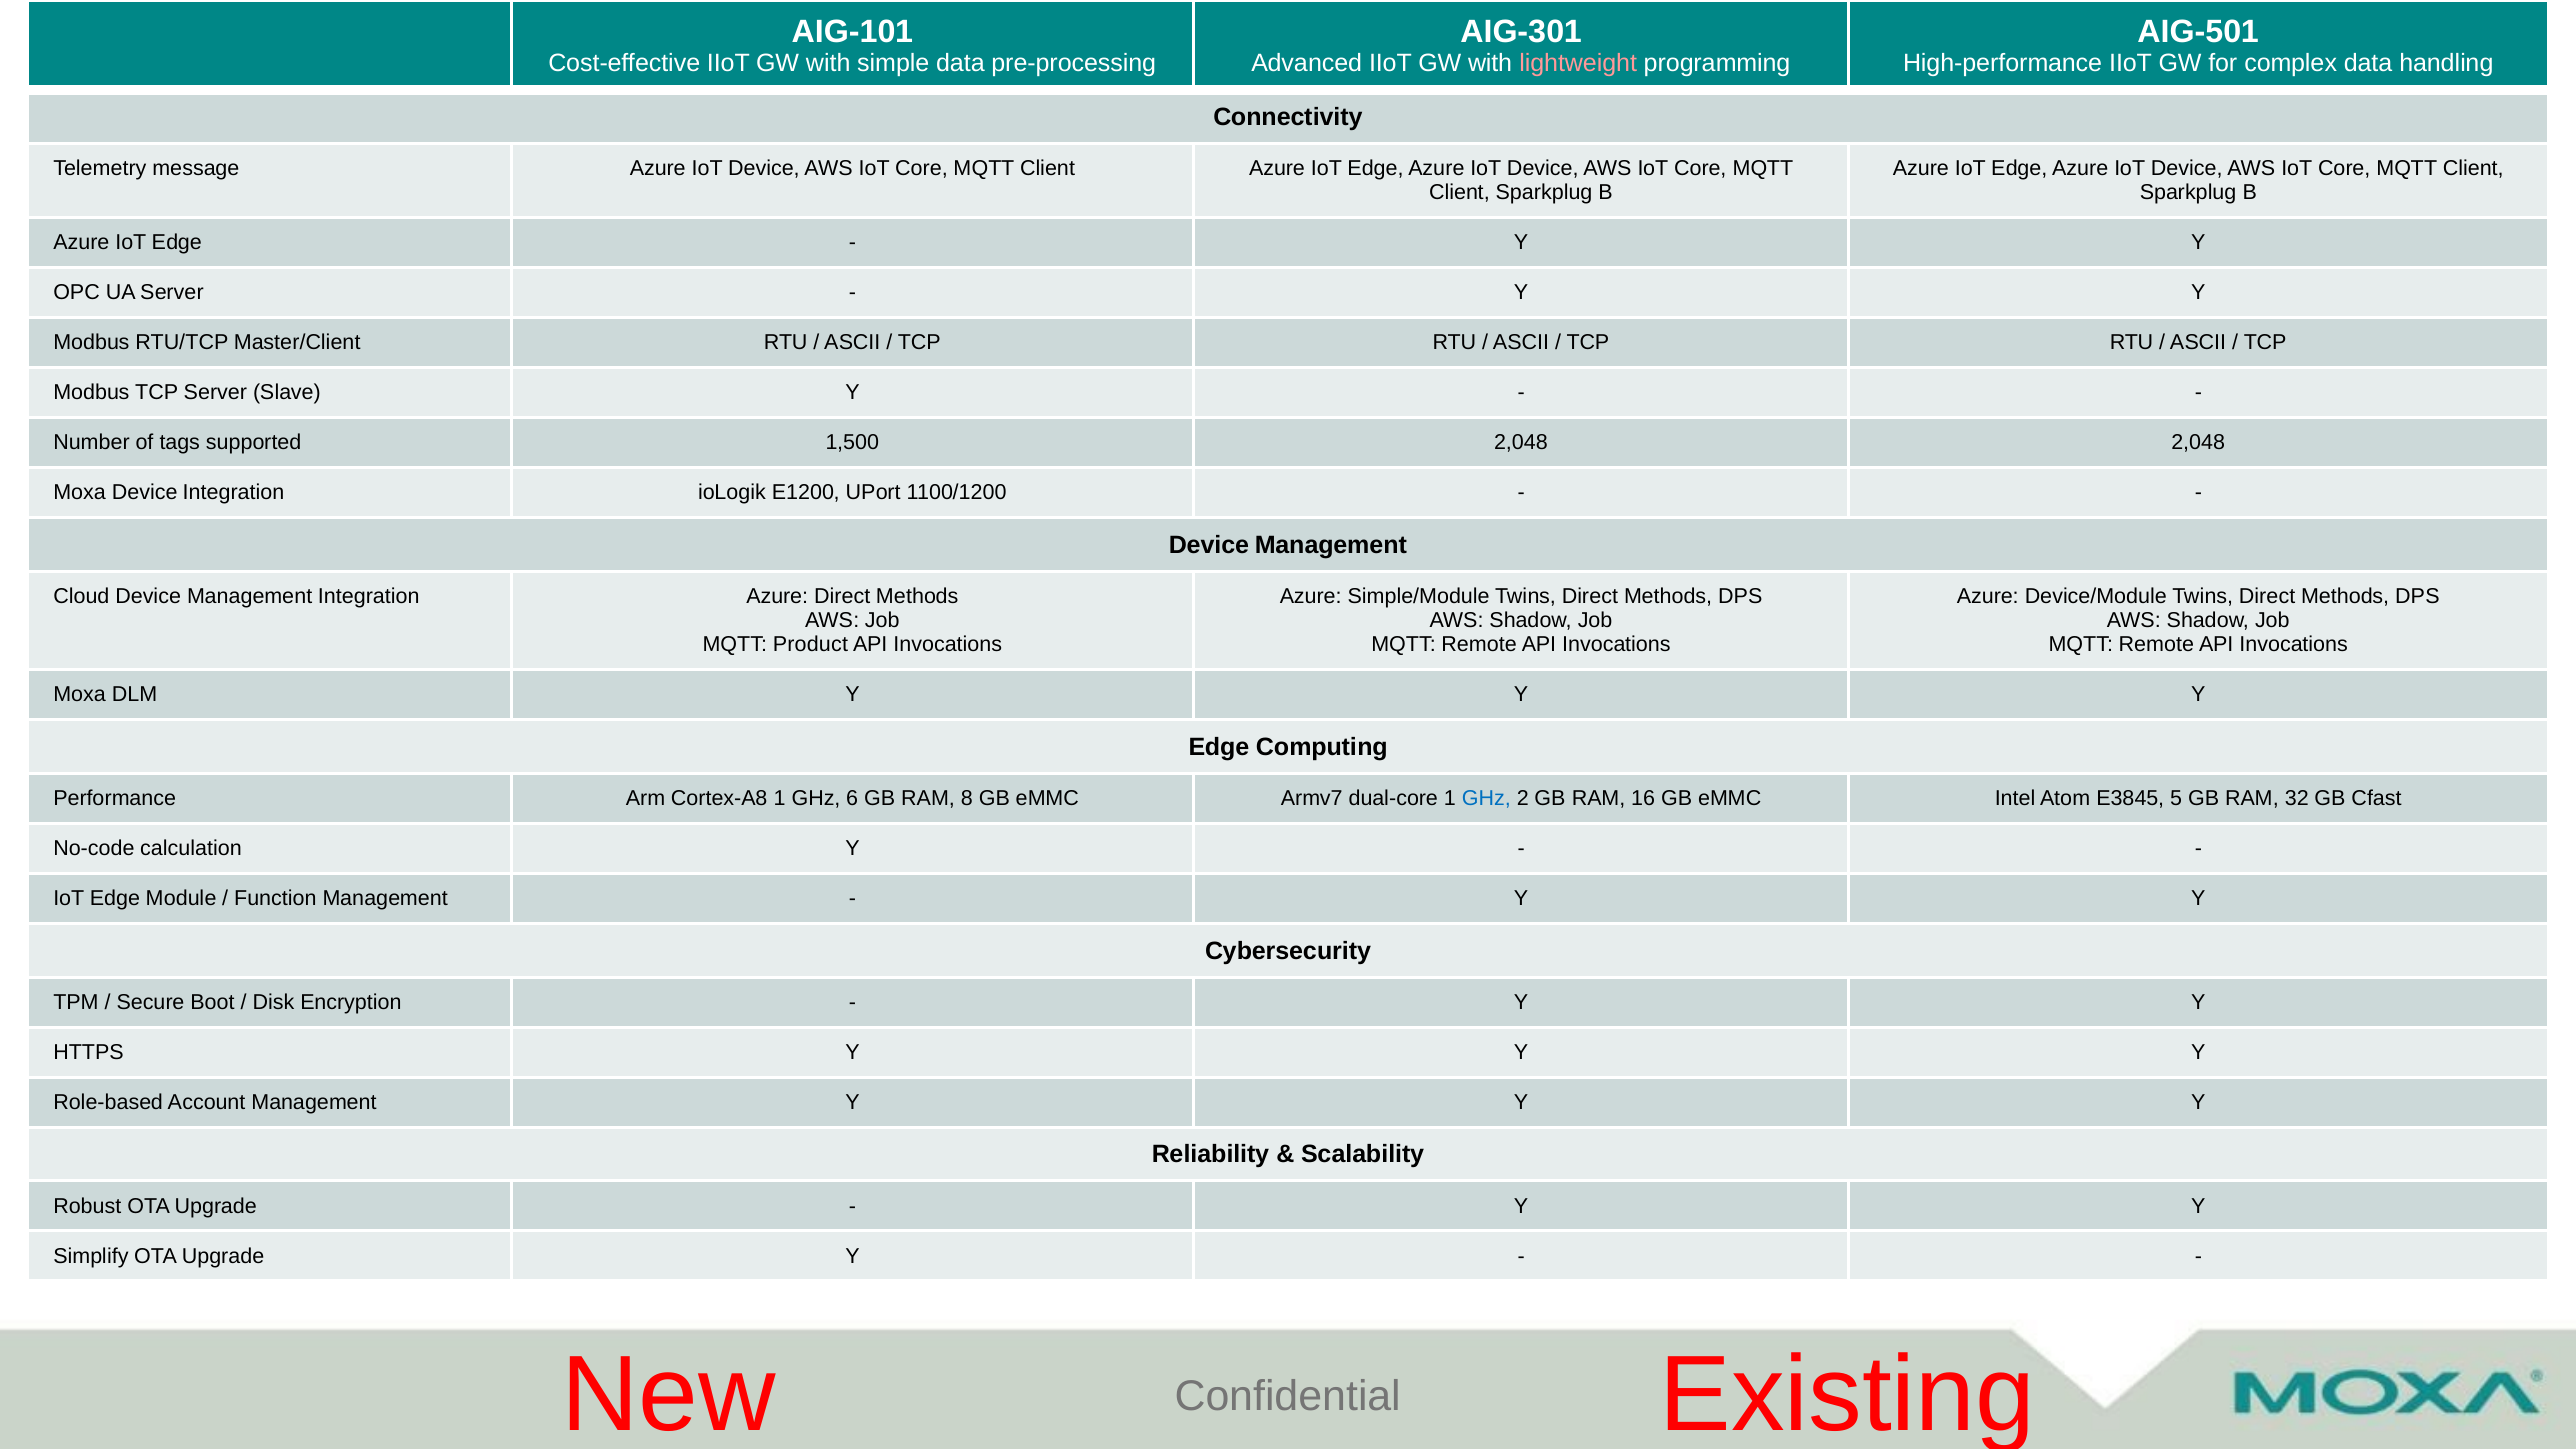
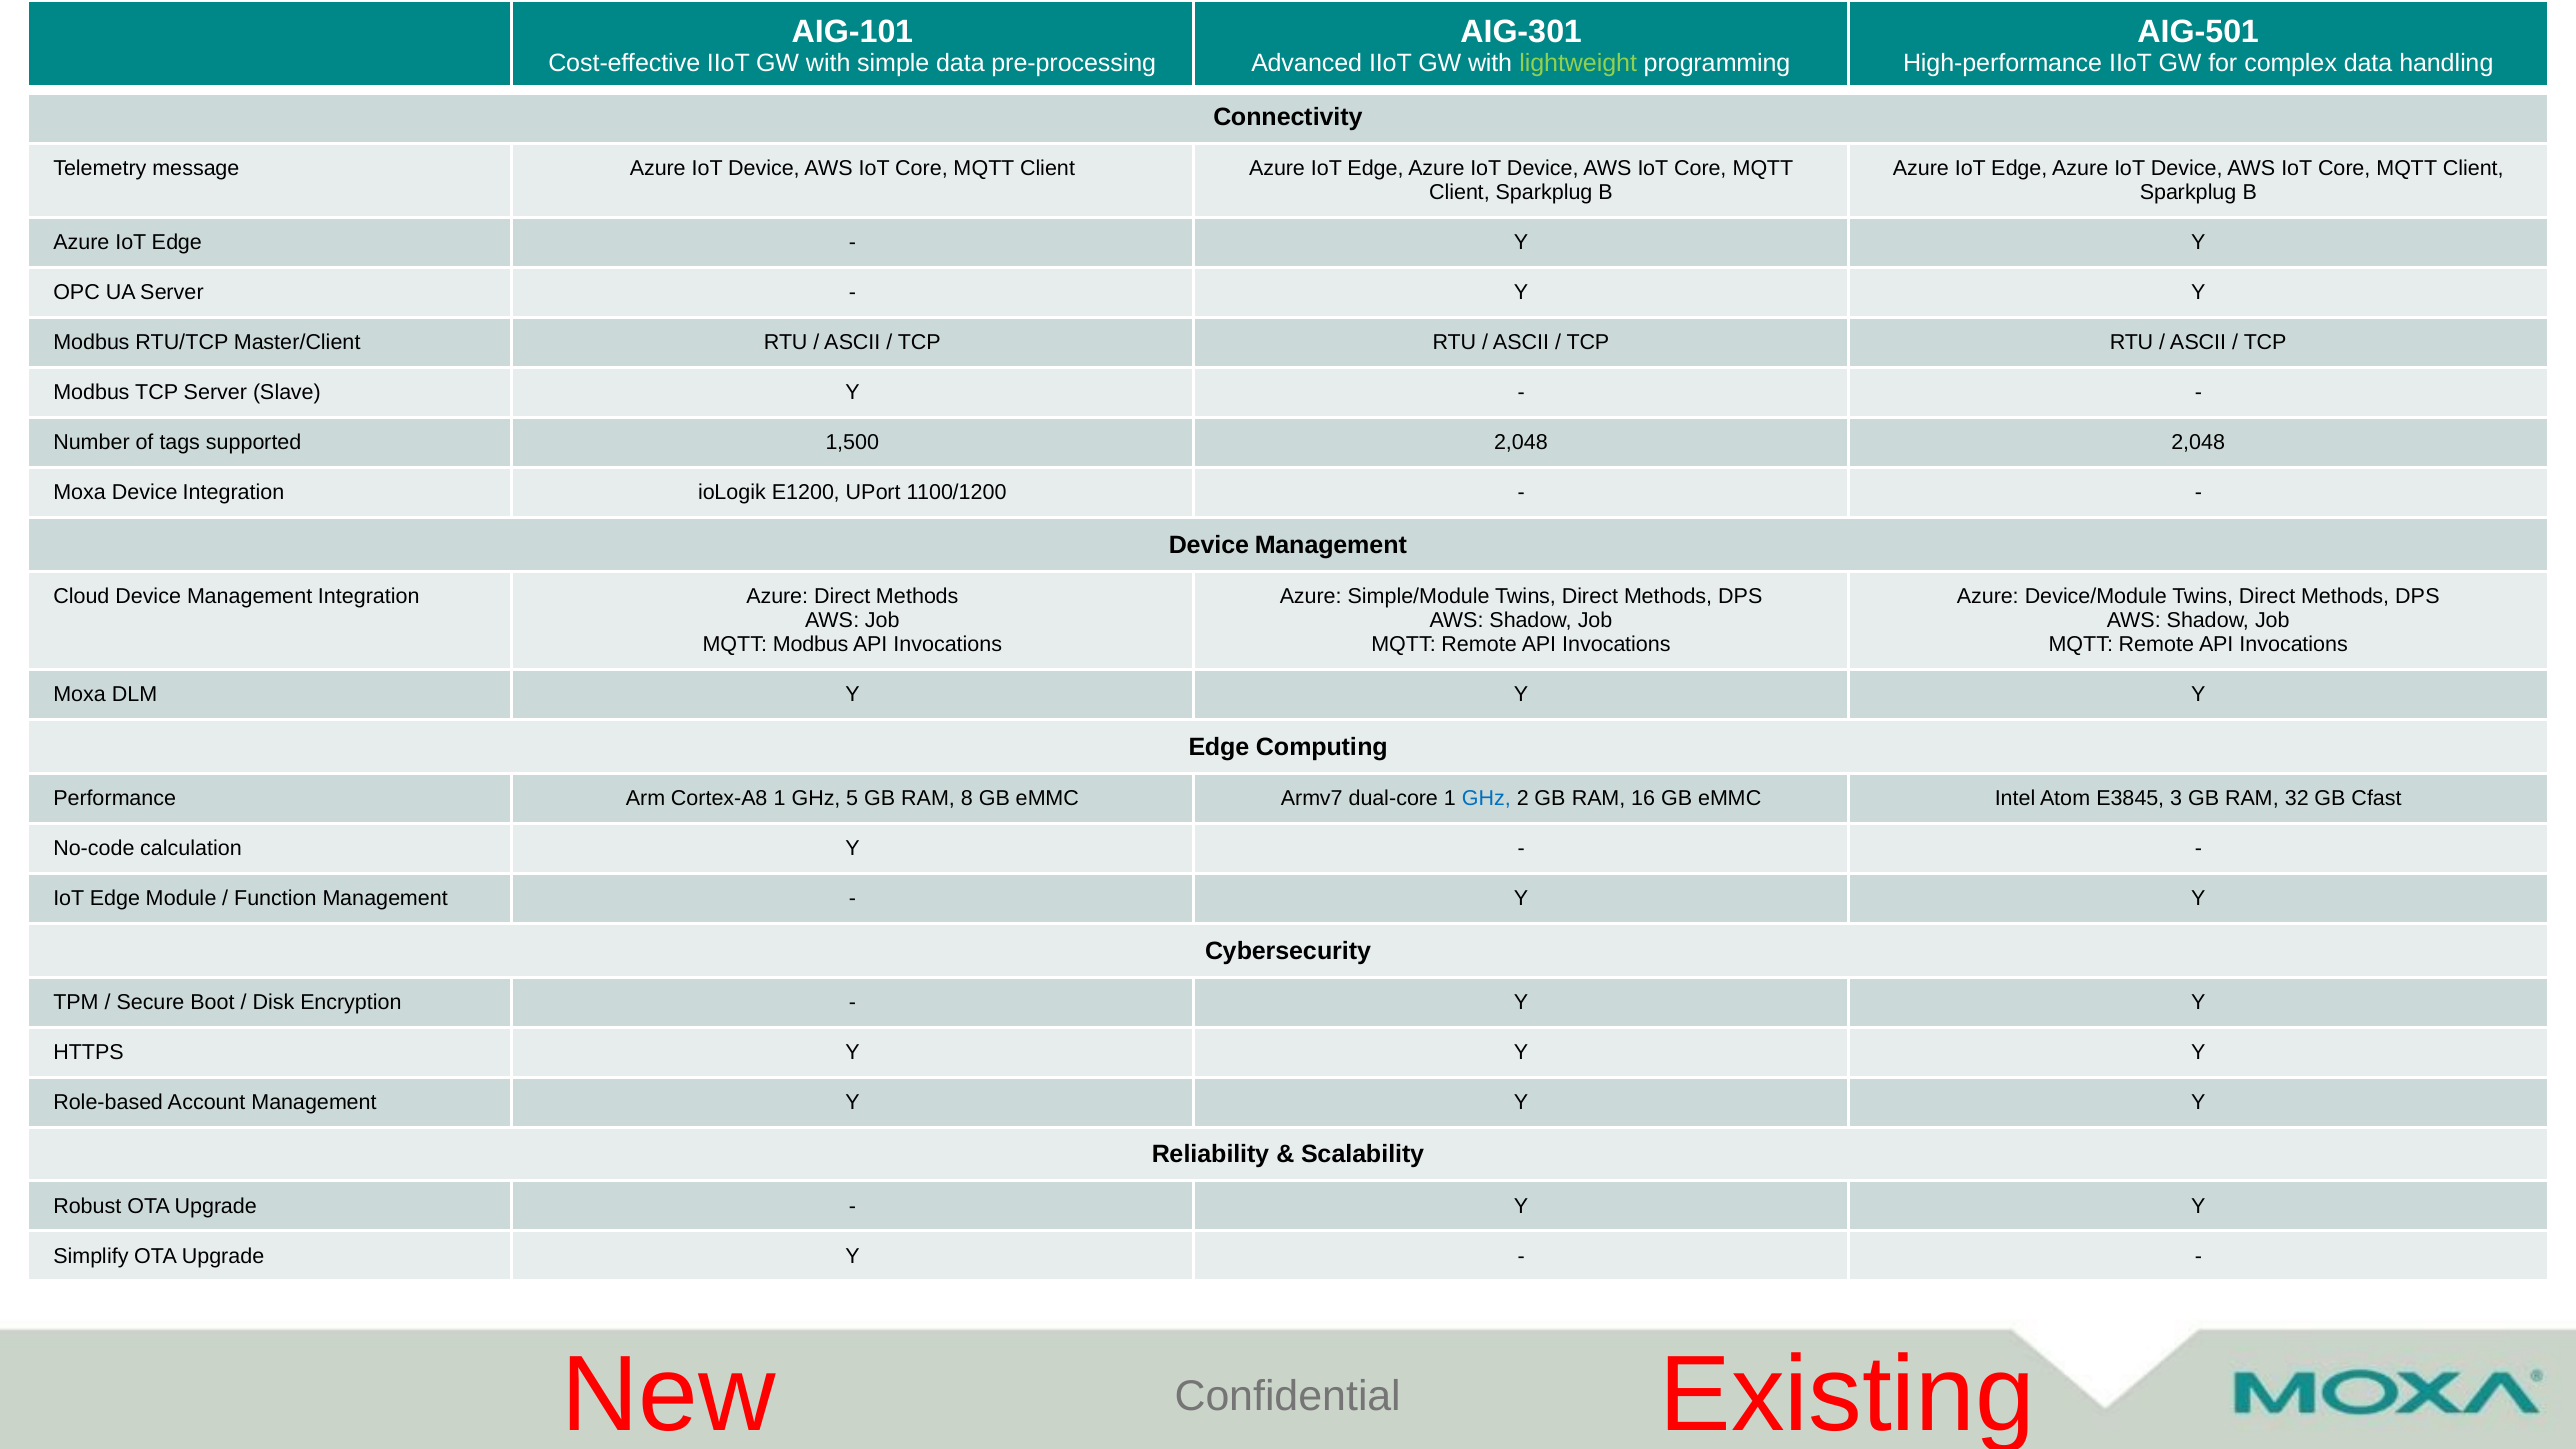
lightweight colour: pink -> light green (1578, 63)
MQTT Product: Product -> Modbus (811, 645)
6: 6 -> 5 (852, 799)
5: 5 -> 3 (2176, 799)
